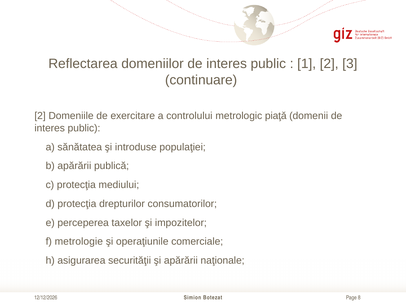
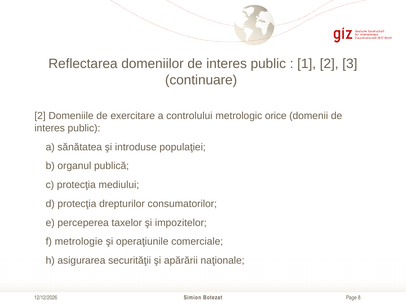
piaţǎ: piaţǎ -> orice (276, 116)
b apărării: apărării -> organul (74, 166)
